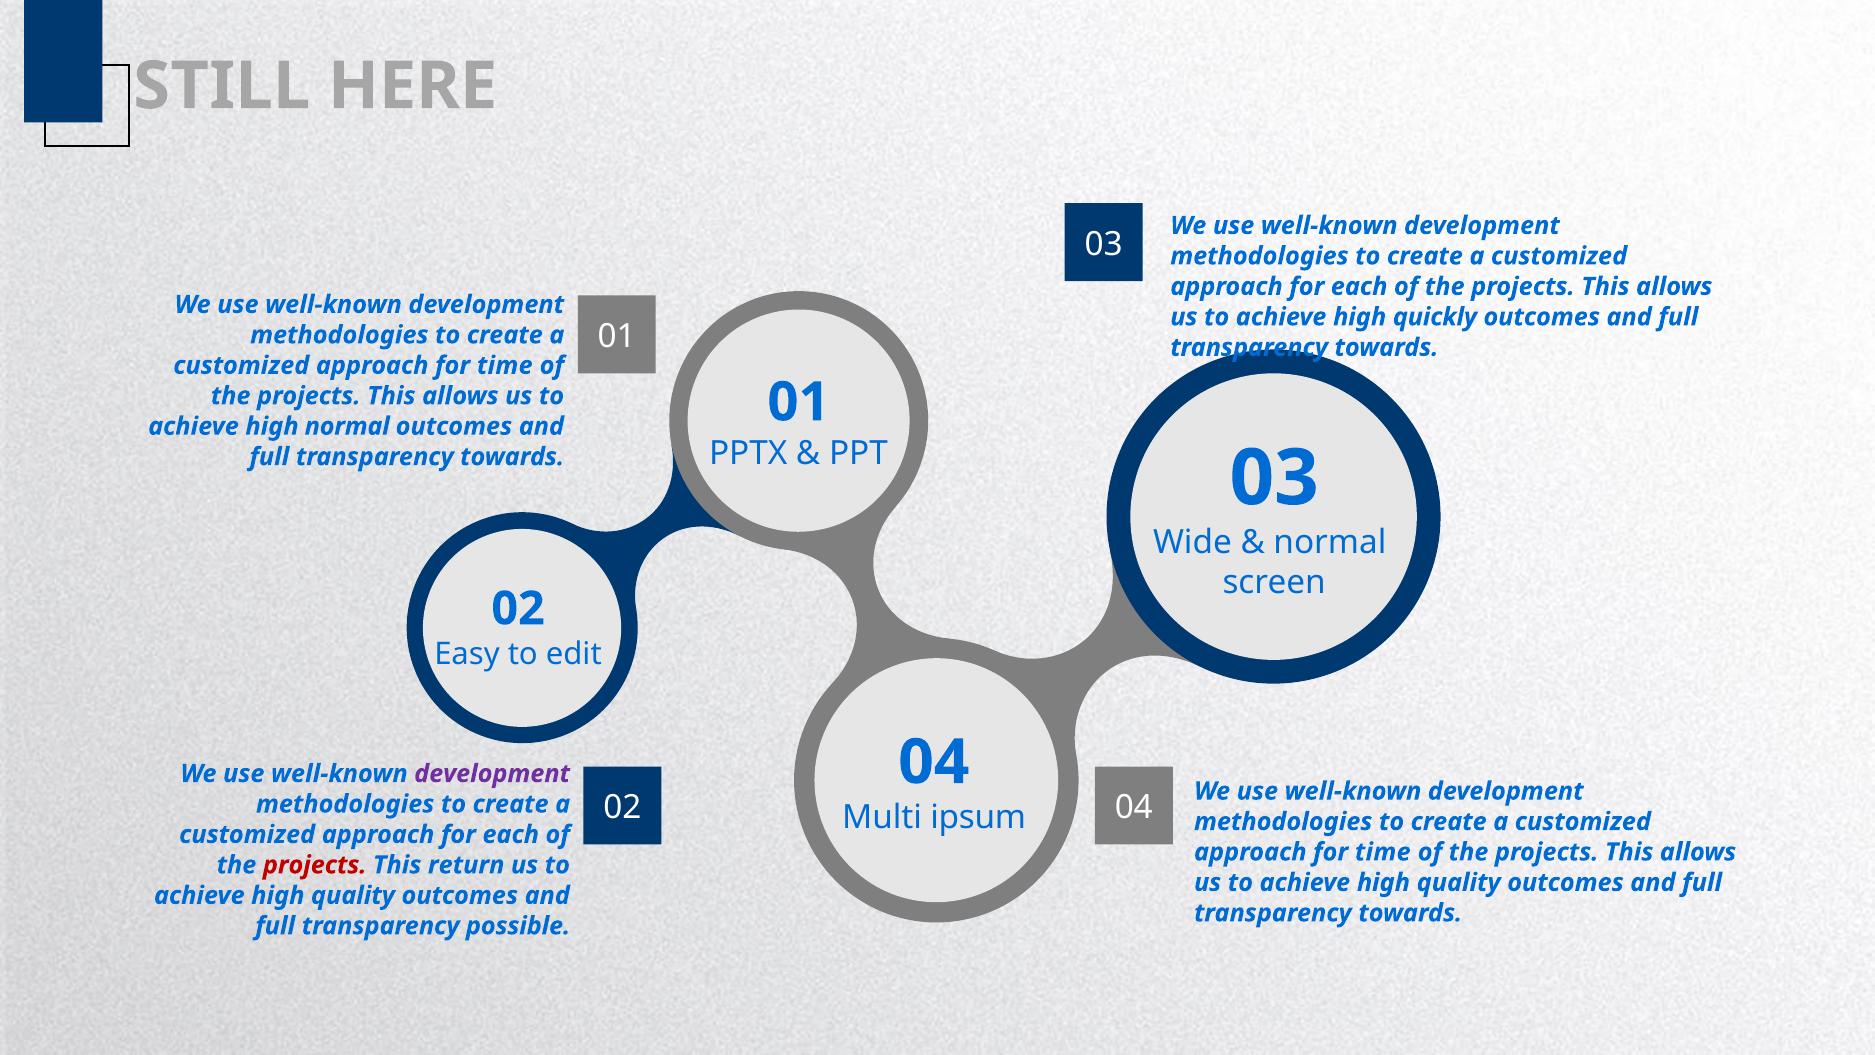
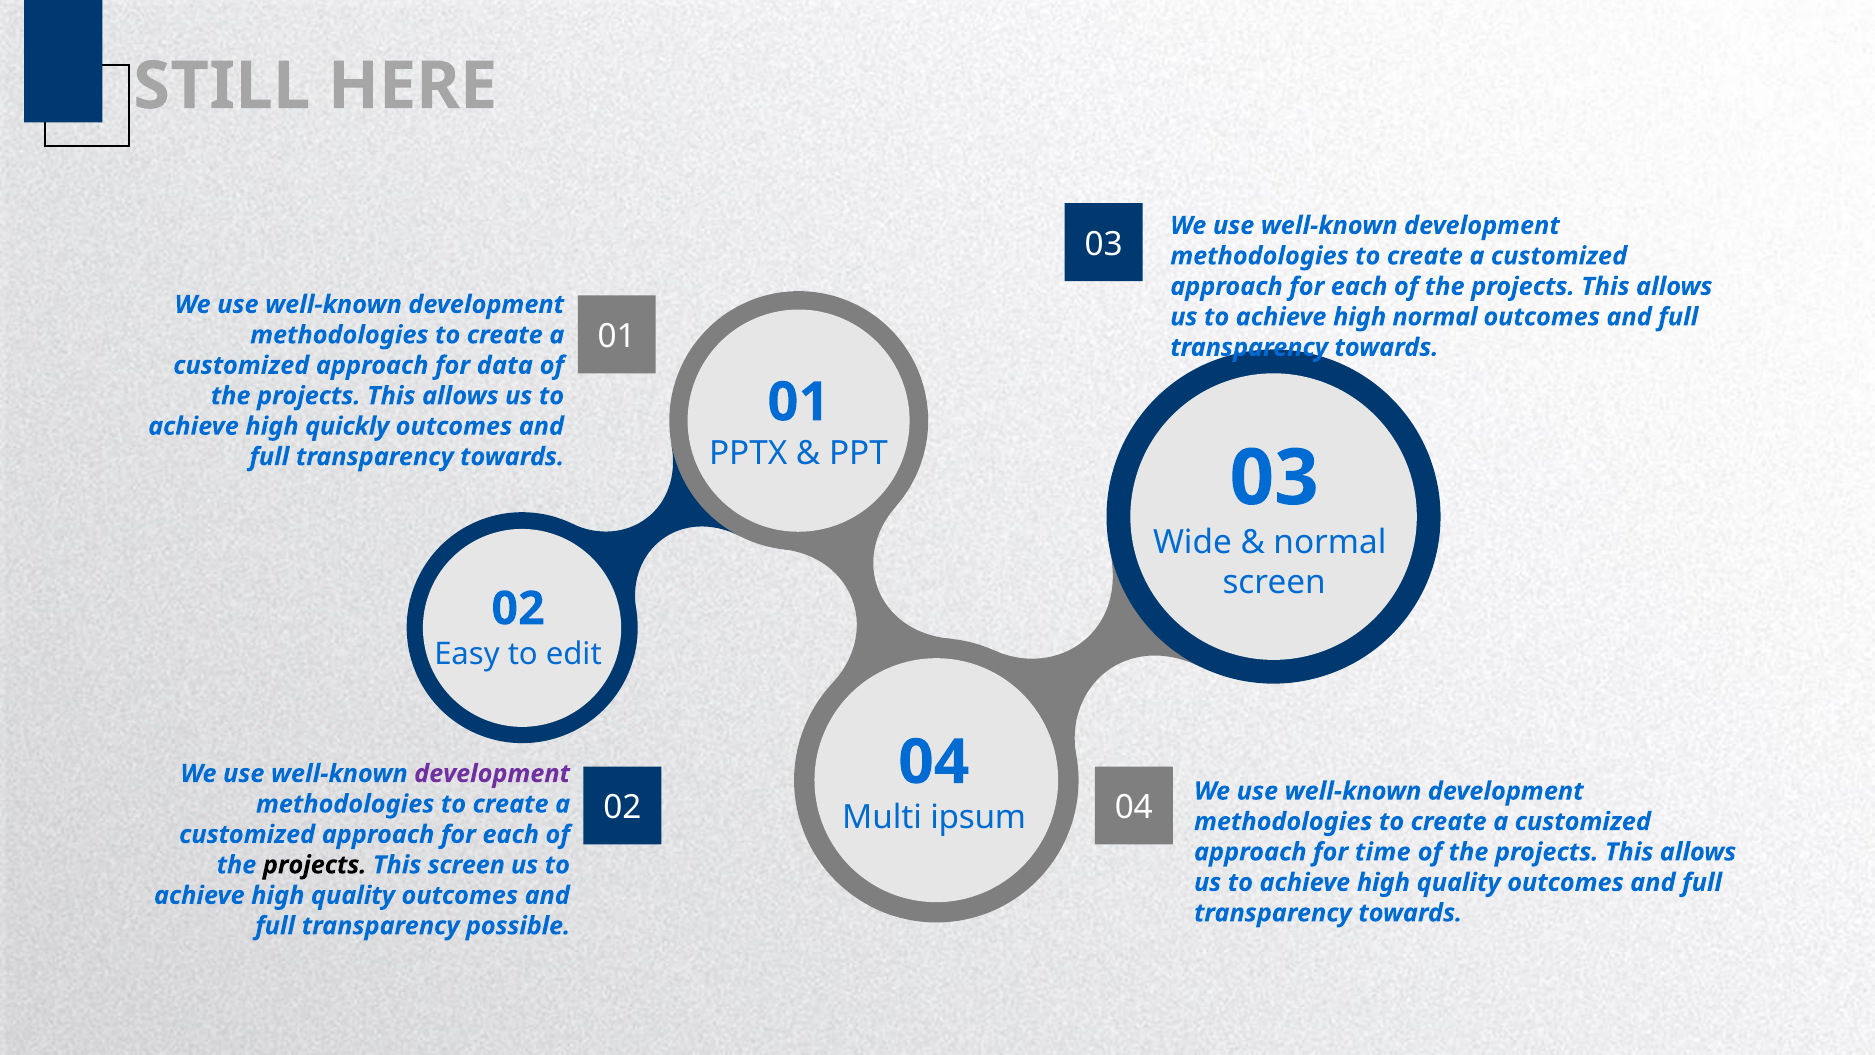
high quickly: quickly -> normal (1435, 317)
time: time -> data (505, 365)
high normal: normal -> quickly (347, 426)
projects colour: red -> black (315, 865)
This return: return -> screen (466, 865)
